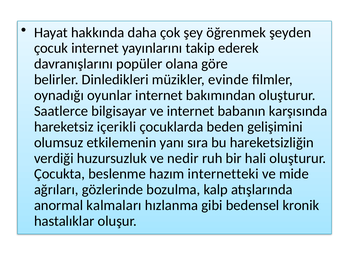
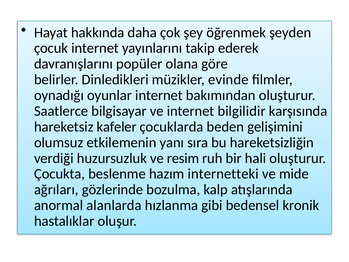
babanın: babanın -> bilgilidir (242, 111)
içerikli: içerikli -> kafeler (117, 127)
nedir: nedir -> resim (183, 158)
kalmaları: kalmaları -> alanlarda (114, 205)
